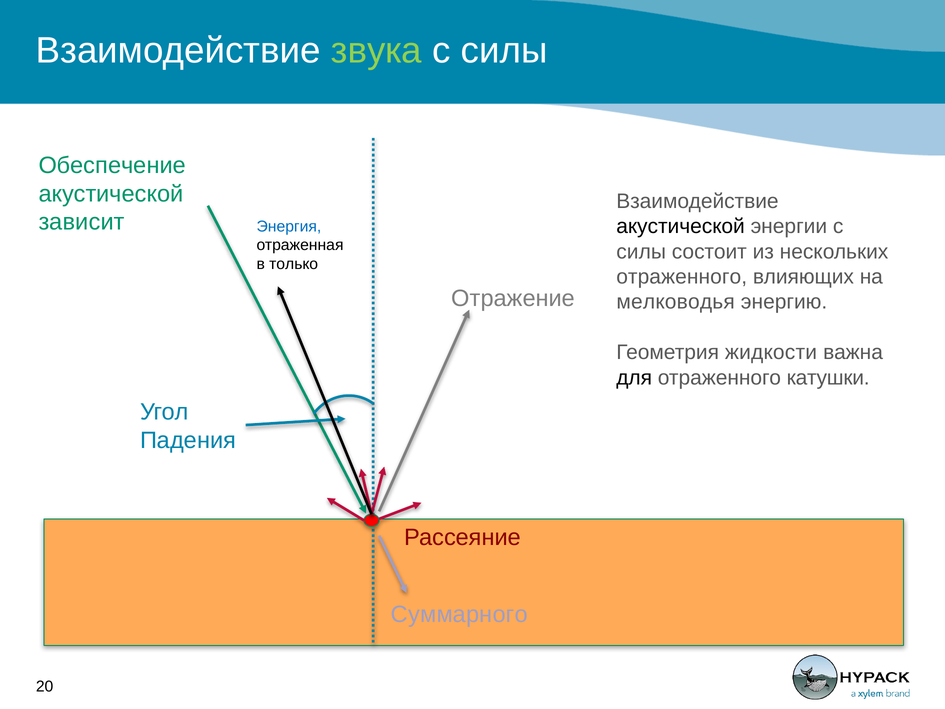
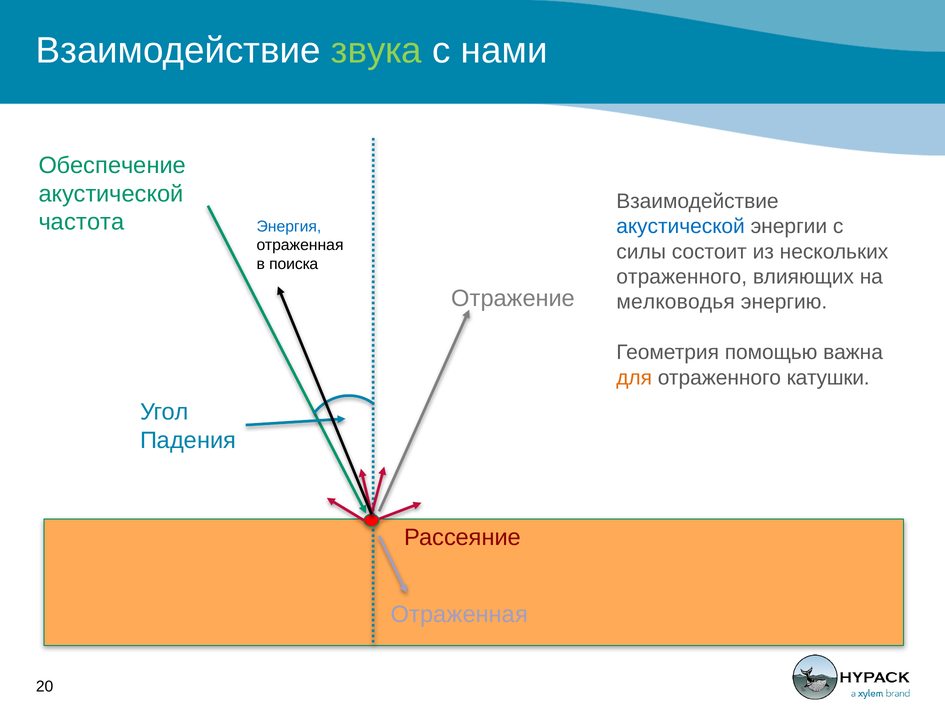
силы: силы -> нами (504, 51)
зависит: зависит -> частота (82, 222)
акустической colour: black -> blue (681, 226)
только: только -> поиска (294, 264)
жидкости: жидкости -> помощью (771, 352)
для colour: black -> orange (634, 377)
Суммарного: Суммарного -> Отраженная (459, 614)
